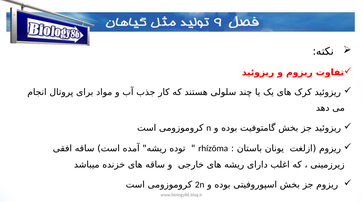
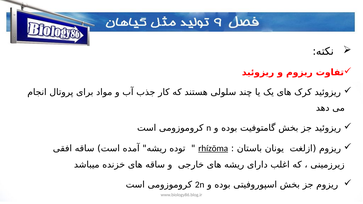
rhízōma underline: none -> present (213, 148)
